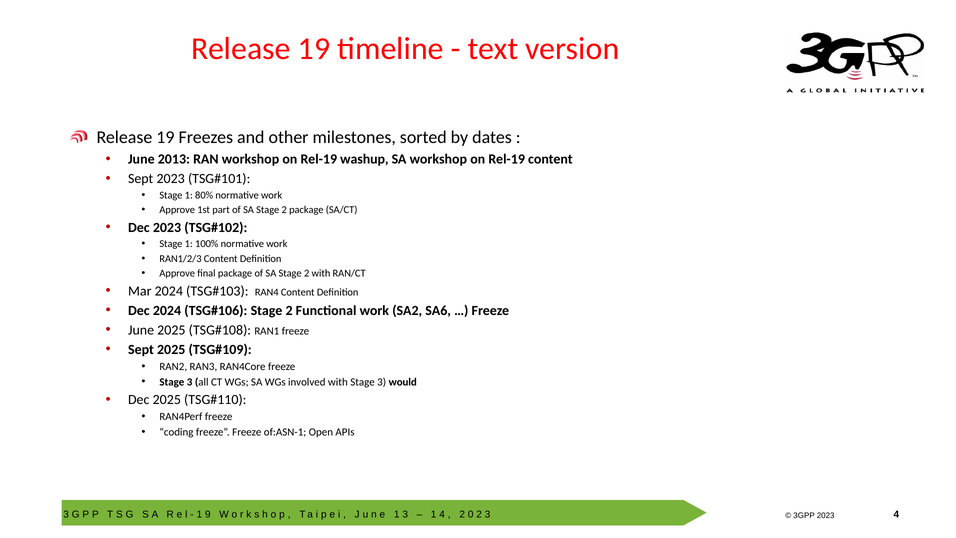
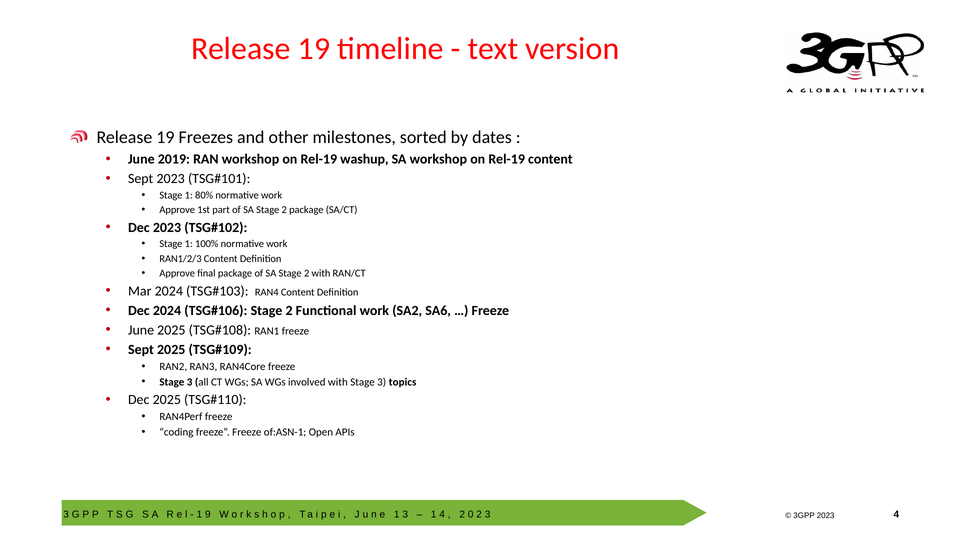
2013: 2013 -> 2019 (174, 159)
would: would -> topics (403, 382)
